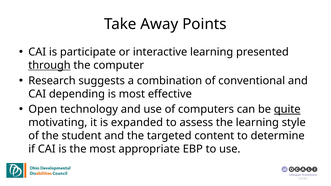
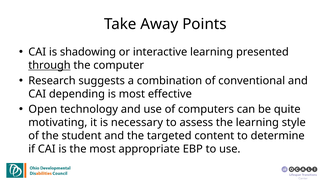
participate: participate -> shadowing (88, 52)
quite underline: present -> none (287, 109)
expanded: expanded -> necessary (137, 123)
